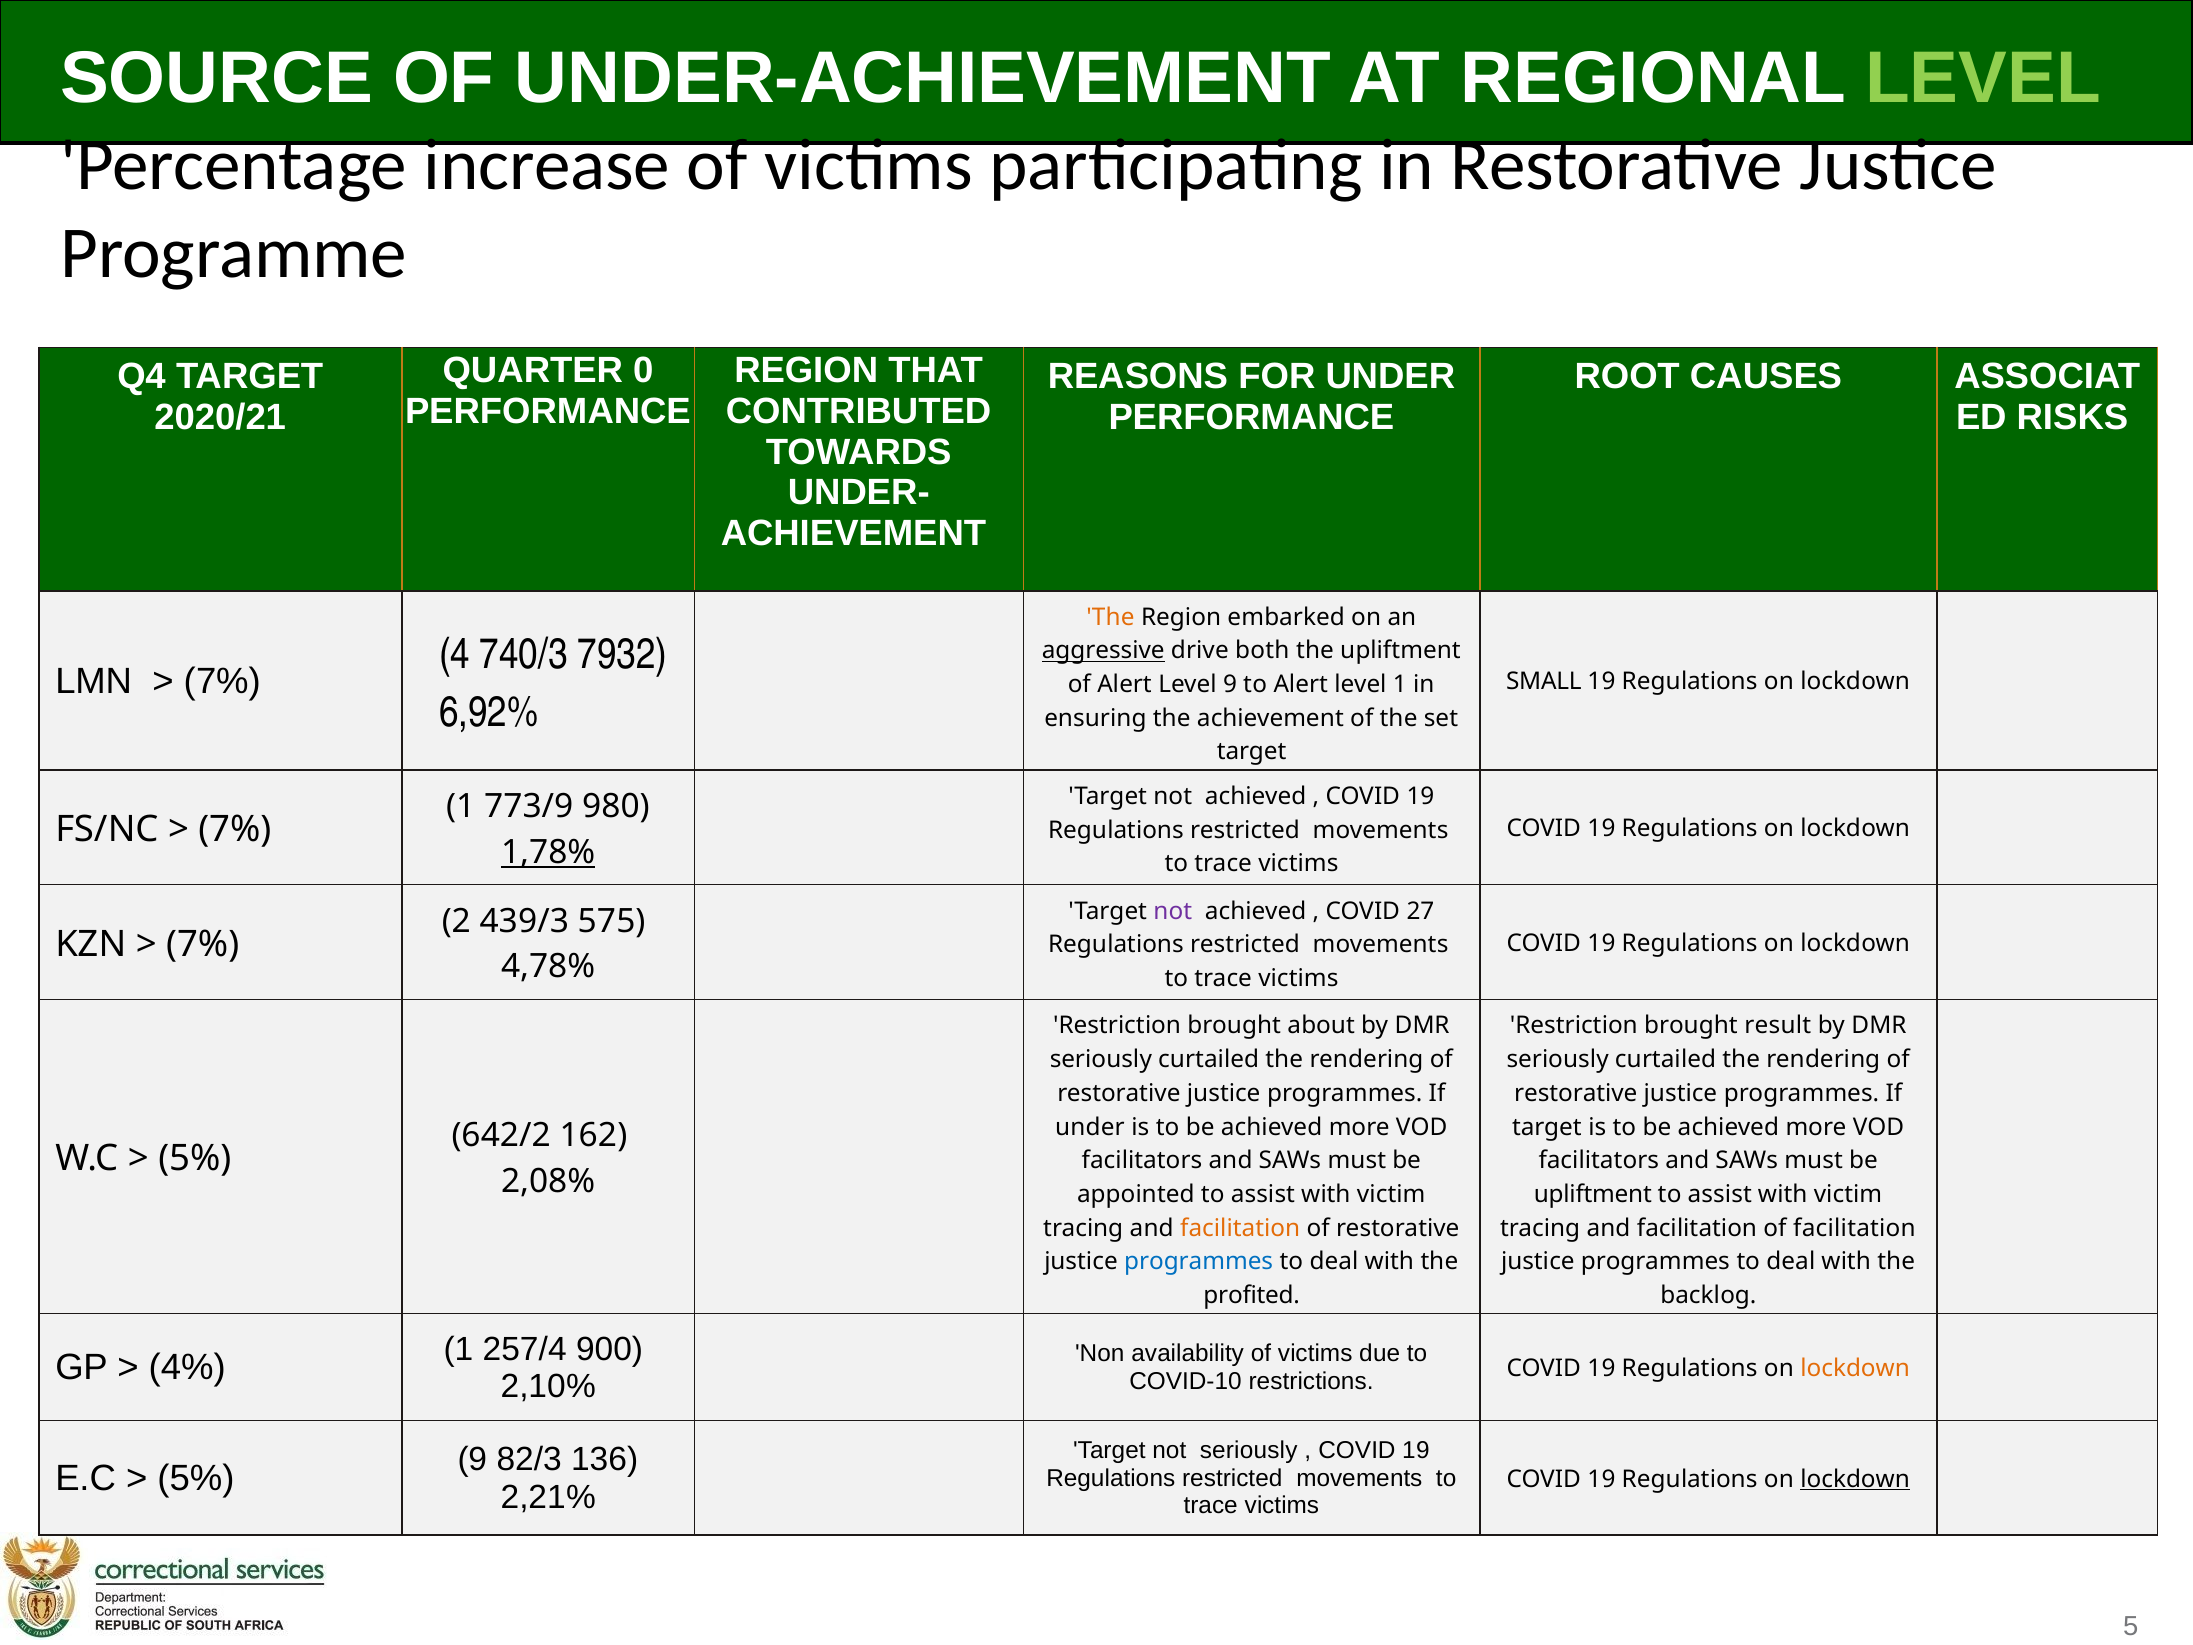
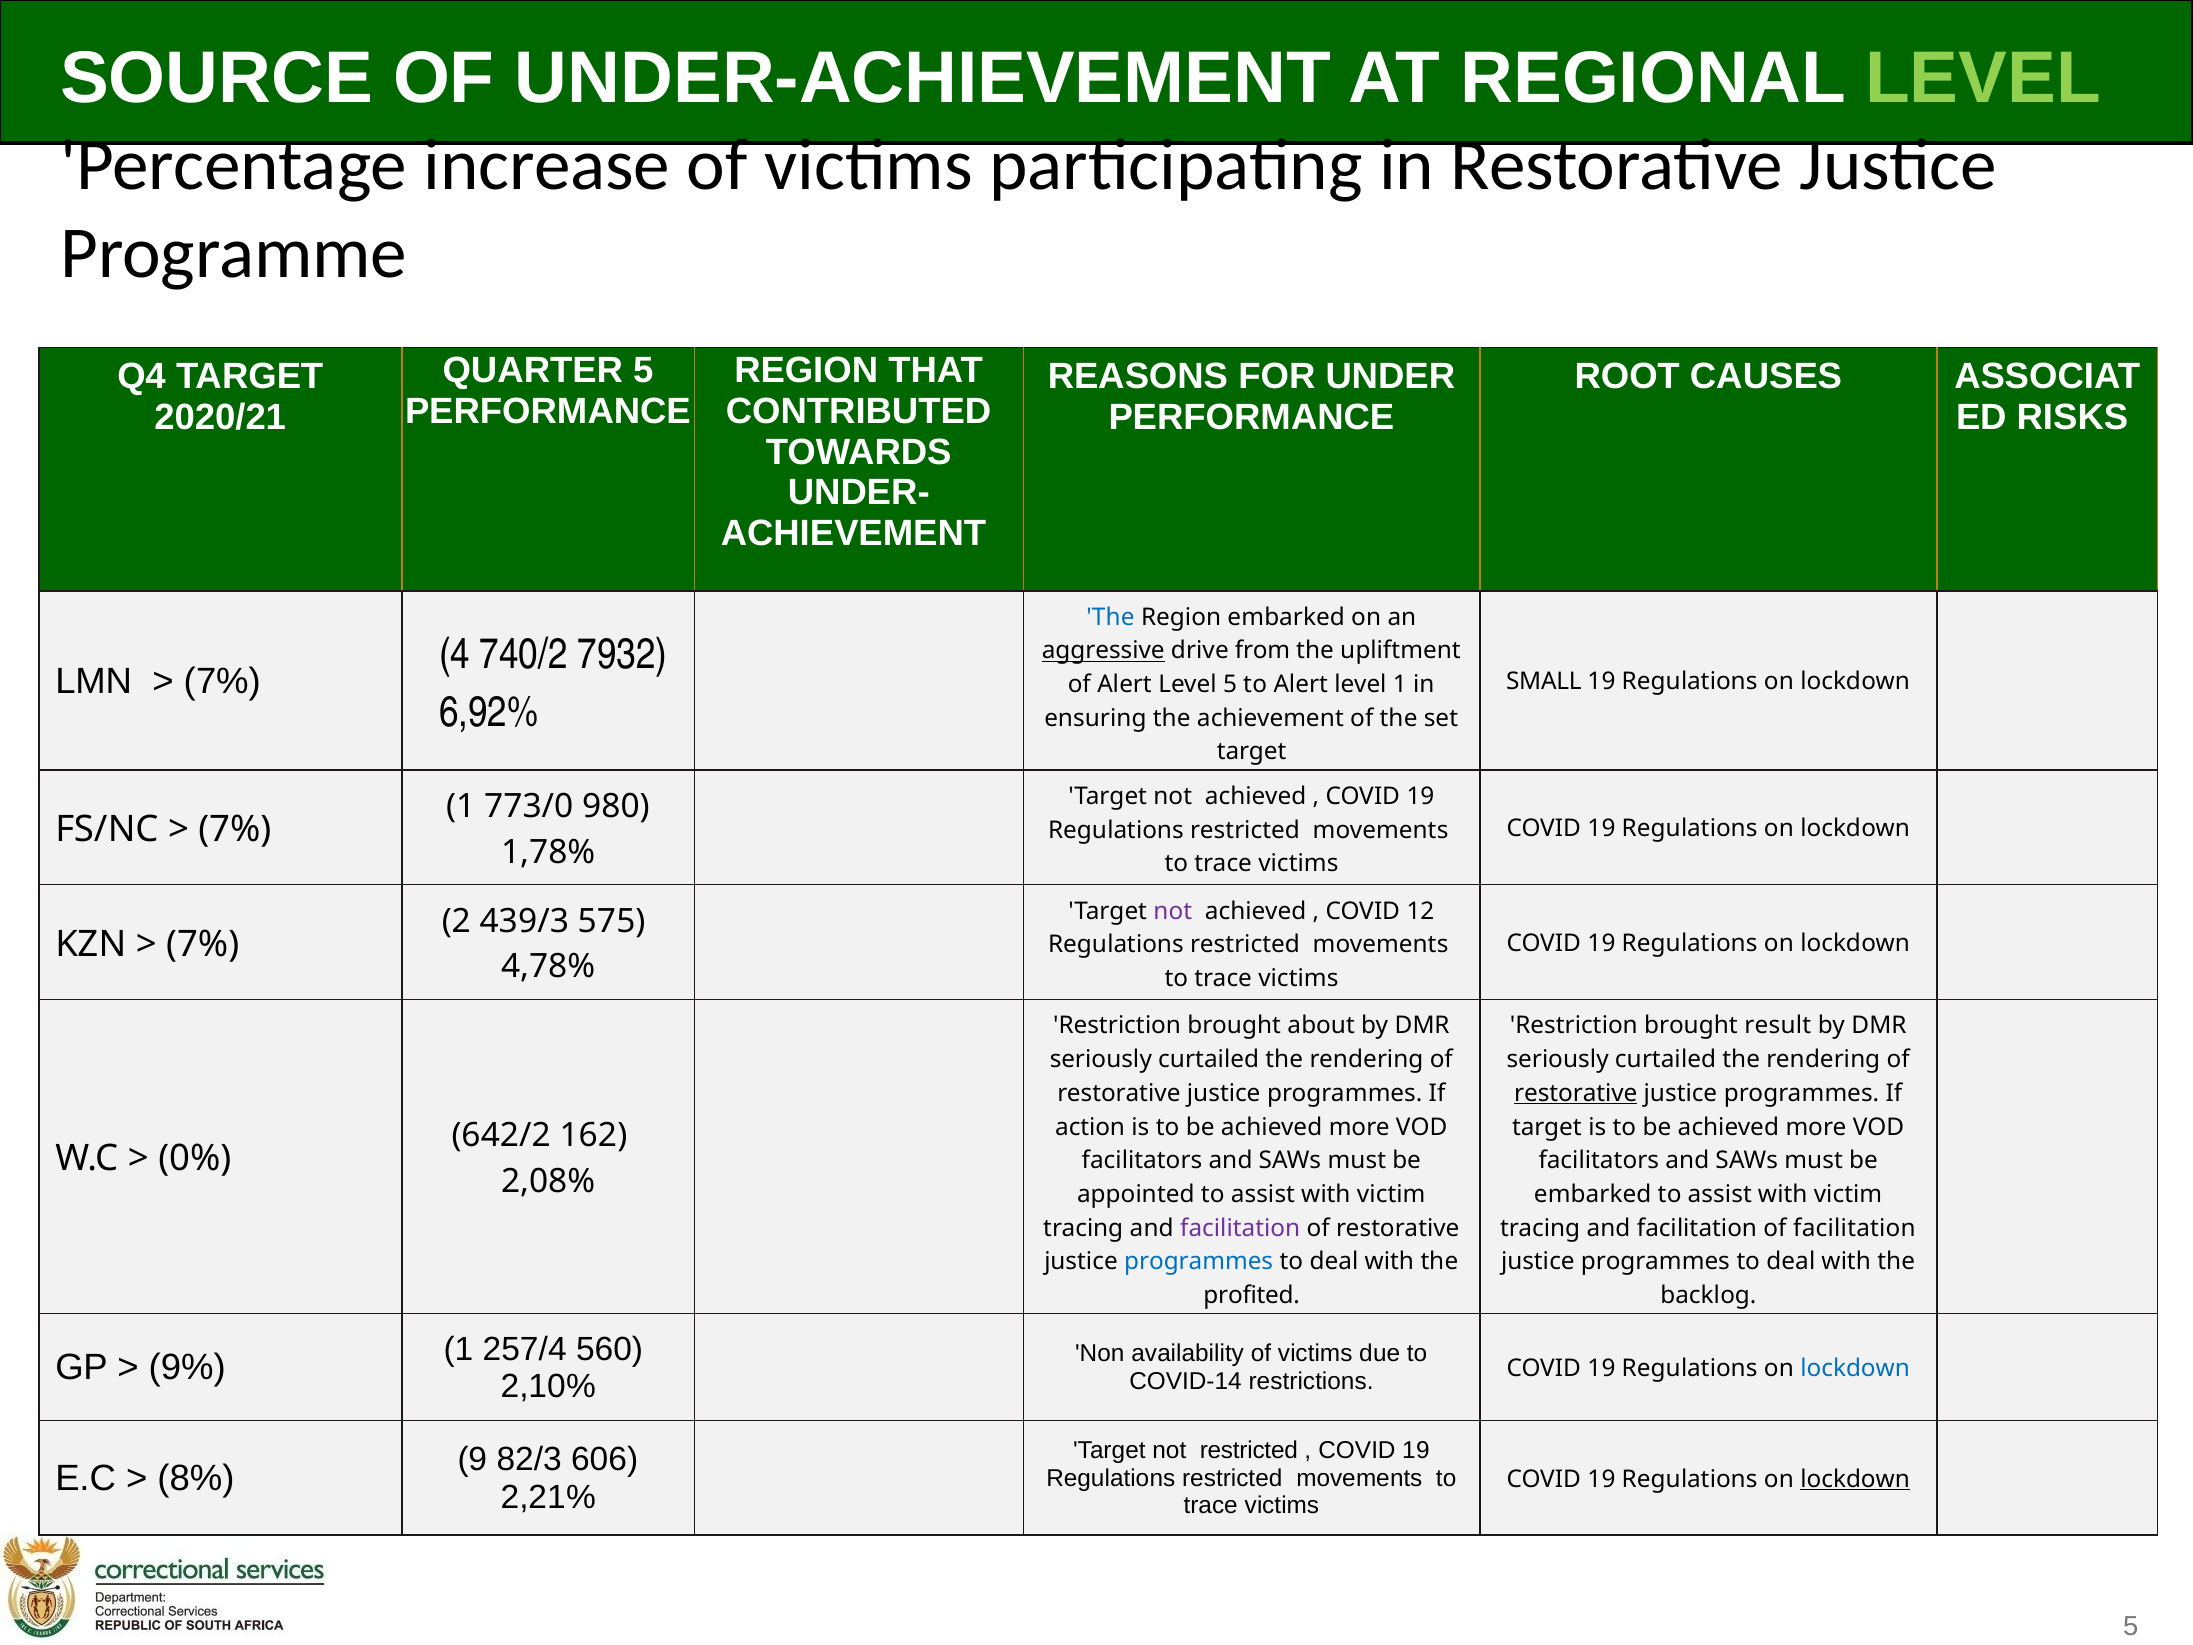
QUARTER 0: 0 -> 5 (643, 370)
The colour: orange -> blue (1110, 617)
740/3: 740/3 -> 740/2 (524, 654)
both: both -> from (1263, 651)
Level 9: 9 -> 5 (1230, 684)
773/9: 773/9 -> 773/0 (529, 806)
1,78% underline: present -> none (548, 852)
27: 27 -> 12 (1421, 911)
restorative underline: none -> present (1576, 1093)
under: under -> action (1090, 1127)
5%: 5% -> 0% (195, 1159)
upliftment: upliftment -> embarked (1593, 1194)
facilitation colour: orange -> purple (1240, 1228)
900: 900 -> 560 (610, 1349)
4%: 4% -> 9% (187, 1368)
COVID-10: COVID-10 -> COVID-14 (1186, 1381)
lockdown colour: orange -> blue (1855, 1368)
not seriously: seriously -> restricted (1249, 1451)
136: 136 -> 606 (605, 1459)
5%: 5% -> 8% (196, 1478)
